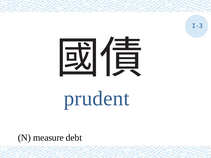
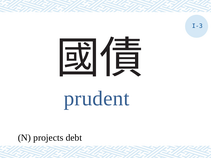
measure: measure -> projects (48, 138)
